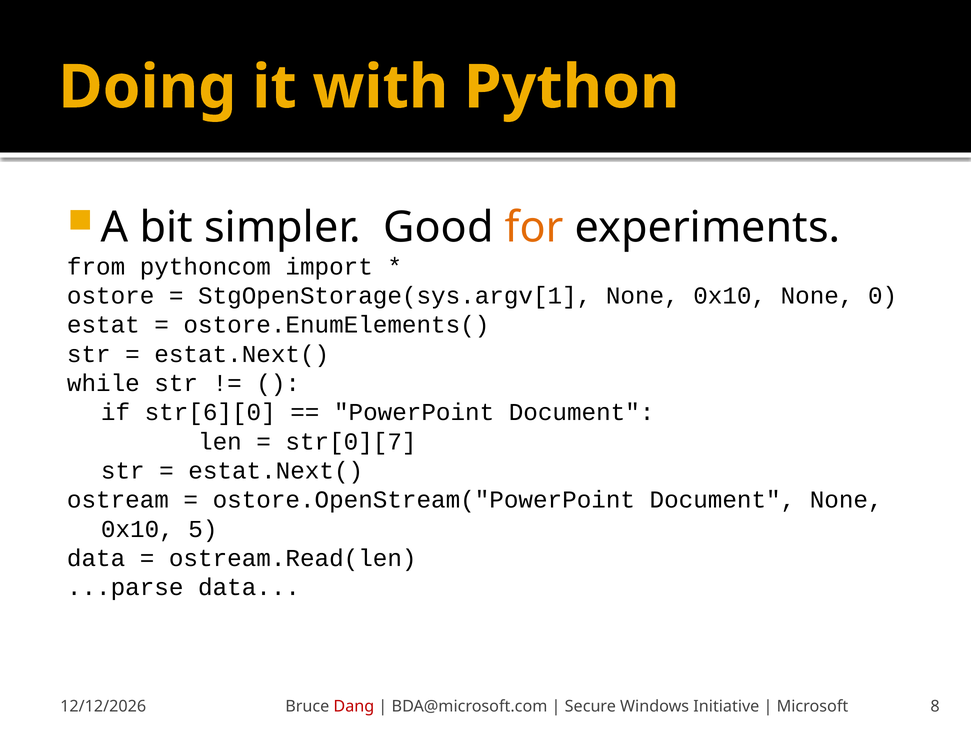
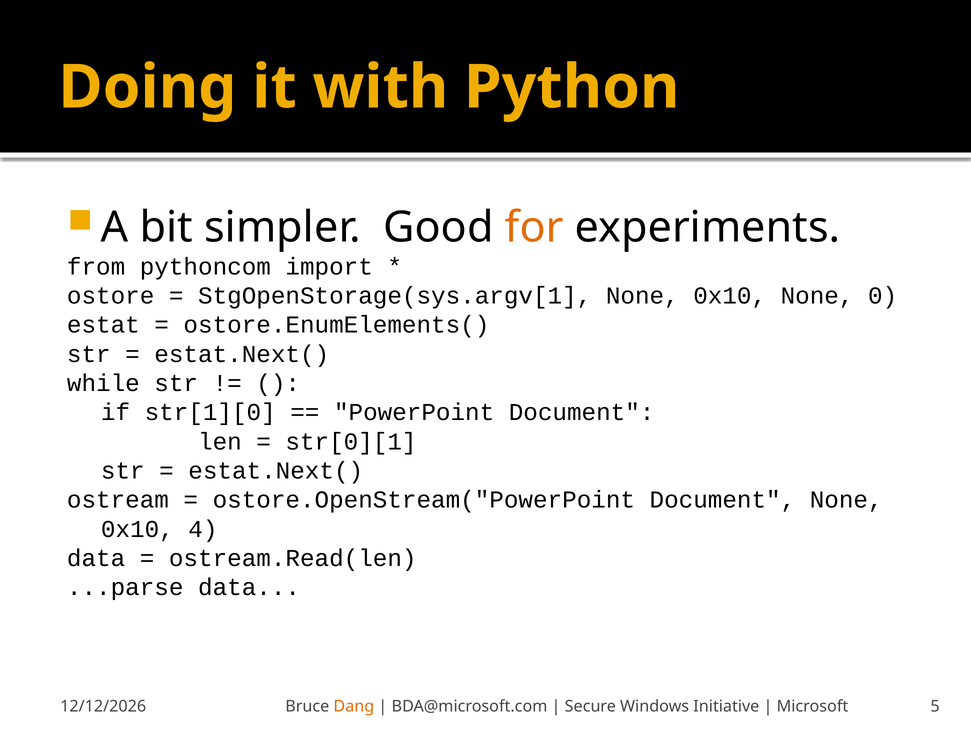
str[6][0: str[6][0 -> str[1][0 (210, 412)
str[0][7: str[0][7 -> str[0][1 (351, 441)
5: 5 -> 4 (203, 528)
Dang colour: red -> orange (354, 706)
8: 8 -> 5 (935, 706)
